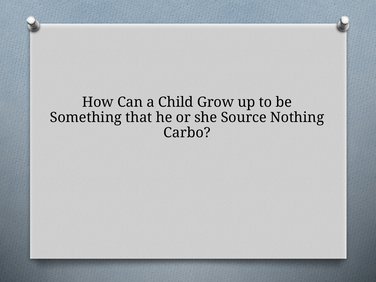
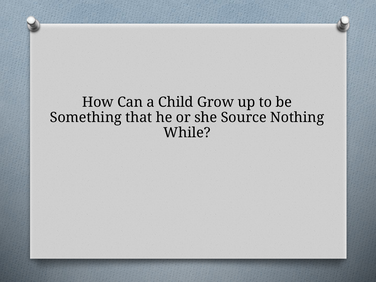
Carbo: Carbo -> While (187, 133)
